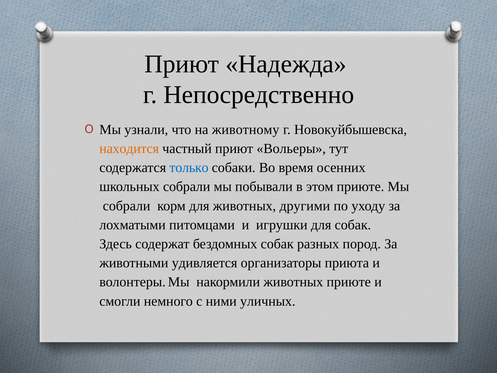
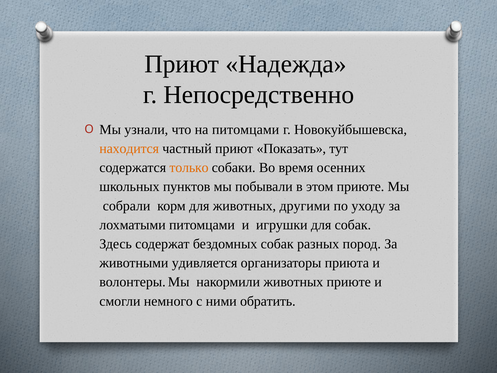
на животному: животному -> питомцами (246, 129)
Вольеры: Вольеры -> Показать (291, 148)
только colour: blue -> orange (189, 168)
школьных собрали: собрали -> пунктов (187, 187)
уличных: уличных -> обратить (268, 301)
